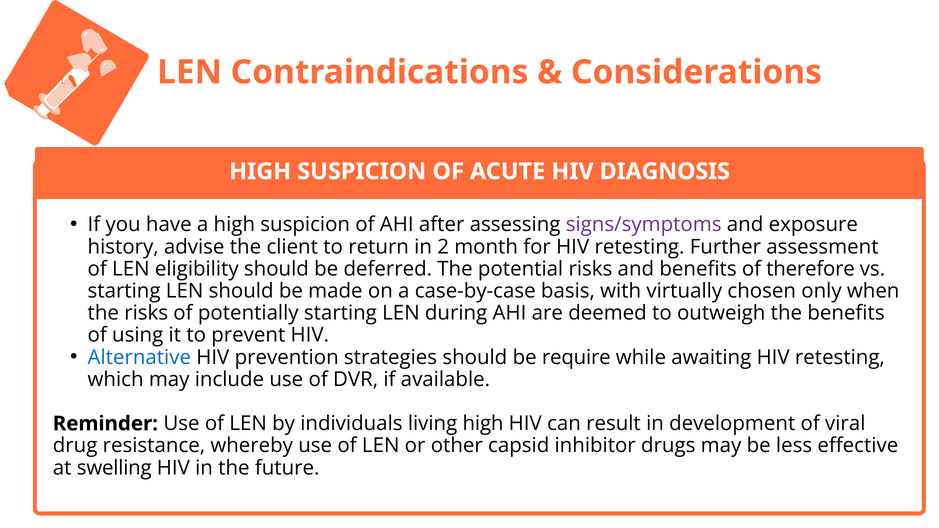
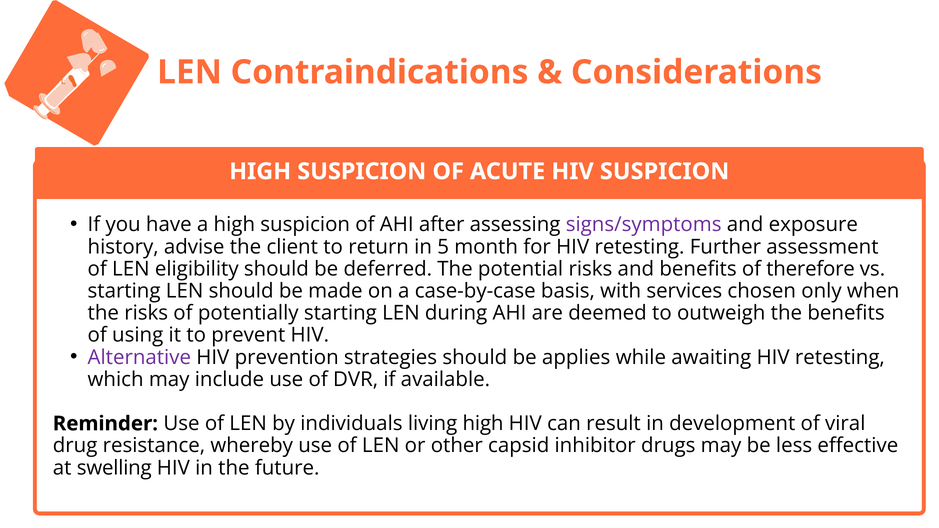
HIV DIAGNOSIS: DIAGNOSIS -> SUSPICION (665, 171)
2: 2 -> 5 (443, 247)
virtually: virtually -> services (684, 291)
Alternative colour: blue -> purple (139, 357)
require: require -> applies (576, 357)
